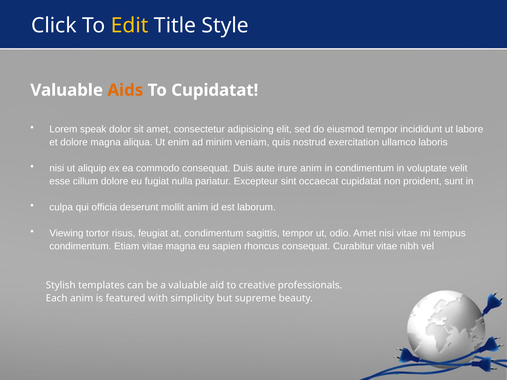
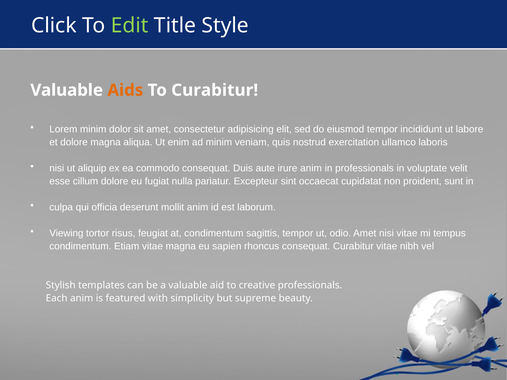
Edit colour: yellow -> light green (130, 25)
To Cupidatat: Cupidatat -> Curabitur (215, 90)
Lorem speak: speak -> minim (93, 129)
in condimentum: condimentum -> professionals (365, 168)
